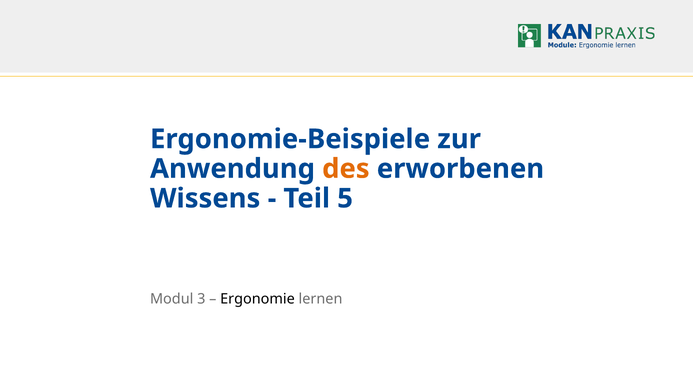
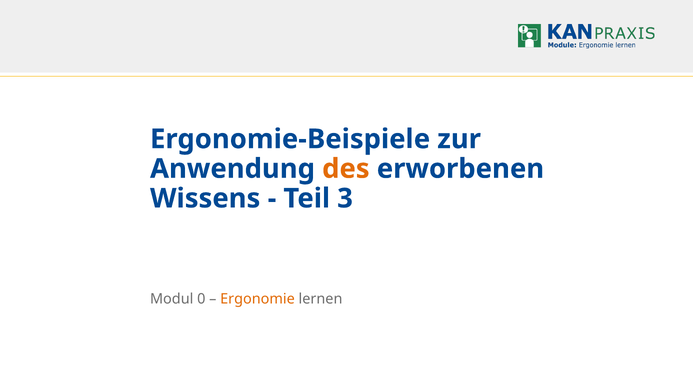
5: 5 -> 3 (345, 198)
3: 3 -> 0 (201, 299)
Ergonomie colour: black -> orange (257, 299)
